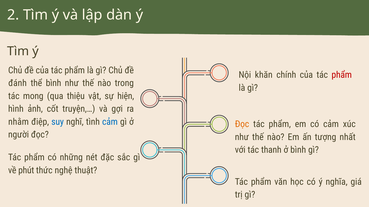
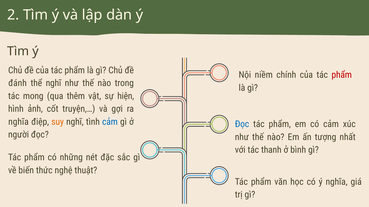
khăn: khăn -> niềm (264, 75)
thể bình: bình -> nghĩ (53, 83)
thiệu: thiệu -> thêm (76, 96)
nhằm: nhằm -> nghĩa (18, 122)
suy colour: blue -> orange (58, 122)
Đọc colour: orange -> blue (242, 125)
phút: phút -> biến (26, 171)
